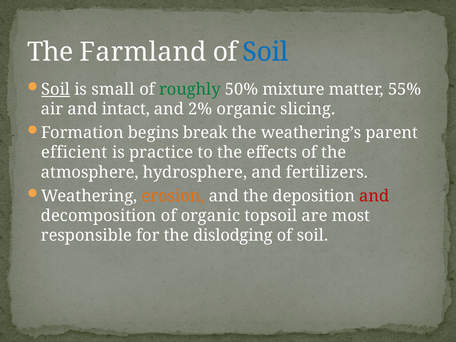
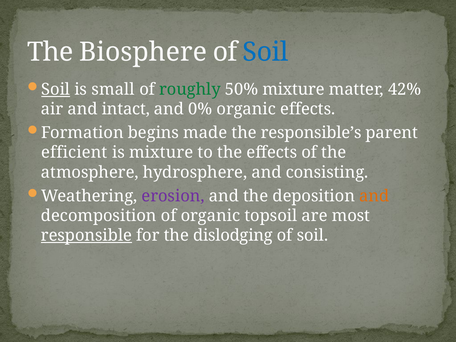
Farmland: Farmland -> Biosphere (143, 52)
55%: 55% -> 42% (405, 89)
2%: 2% -> 0% (200, 109)
organic slicing: slicing -> effects (308, 109)
break: break -> made (205, 133)
weathering’s: weathering’s -> responsible’s (311, 133)
is practice: practice -> mixture (161, 153)
fertilizers: fertilizers -> consisting (327, 172)
erosion colour: orange -> purple (173, 196)
and colour: red -> orange (374, 196)
responsible underline: none -> present (86, 236)
